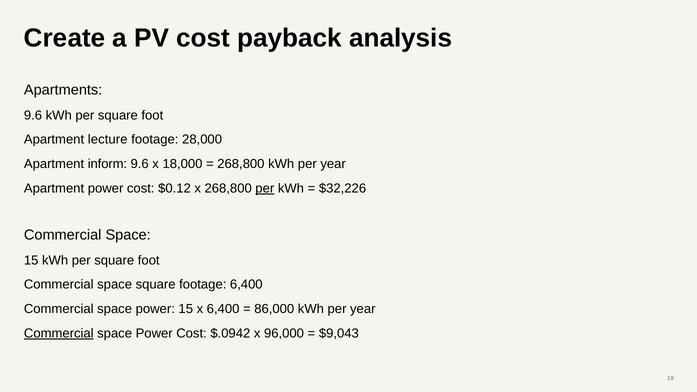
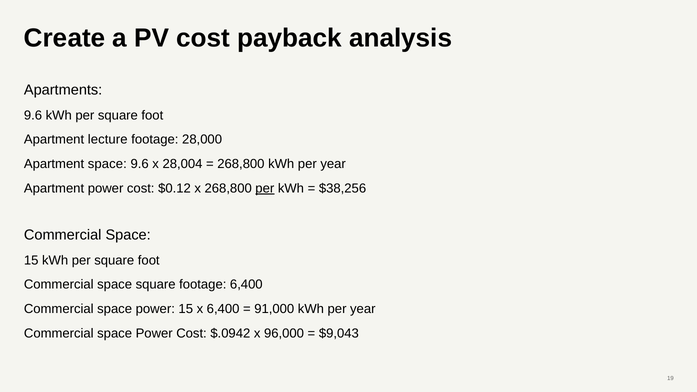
Apartment inform: inform -> space (107, 164)
18,000: 18,000 -> 28,004 (182, 164)
$32,226: $32,226 -> $38,256 (343, 188)
86,000: 86,000 -> 91,000 (274, 309)
Commercial underline: present -> none (59, 334)
